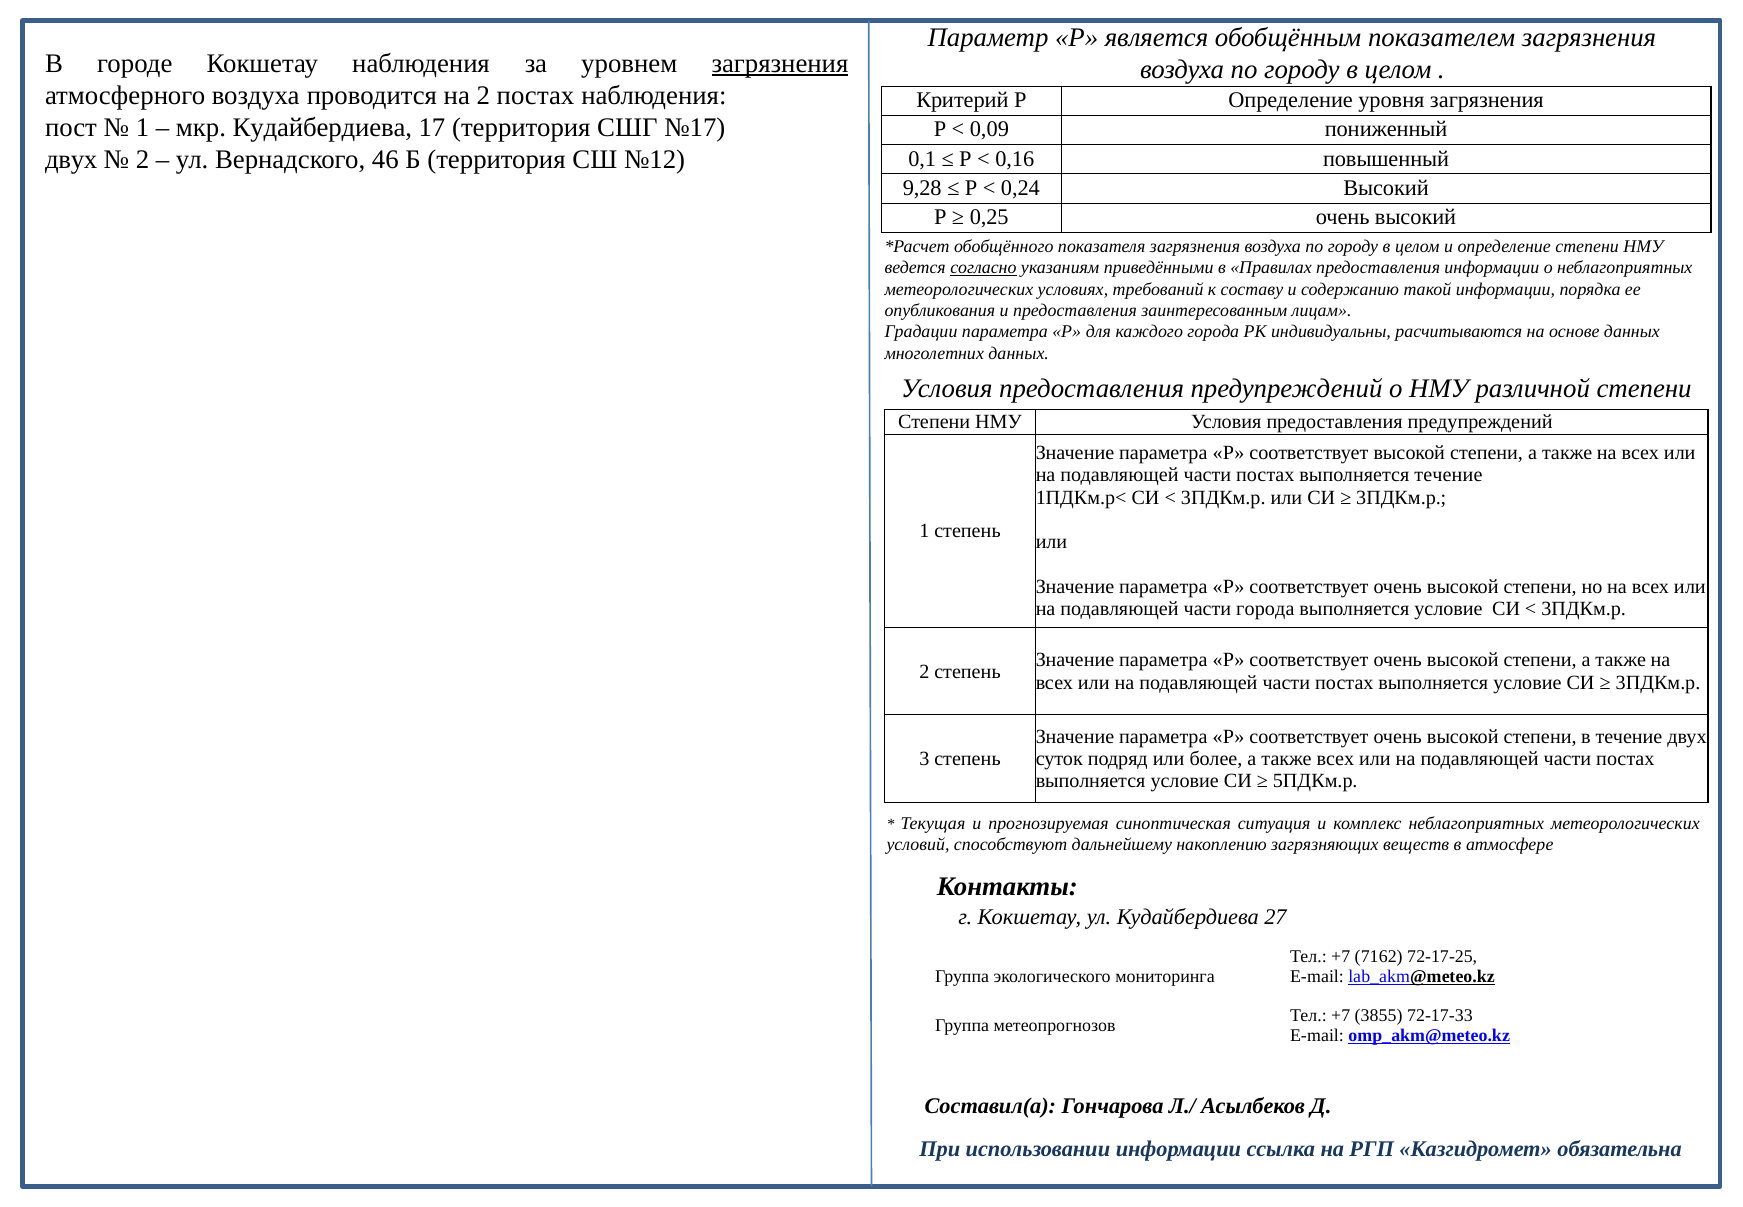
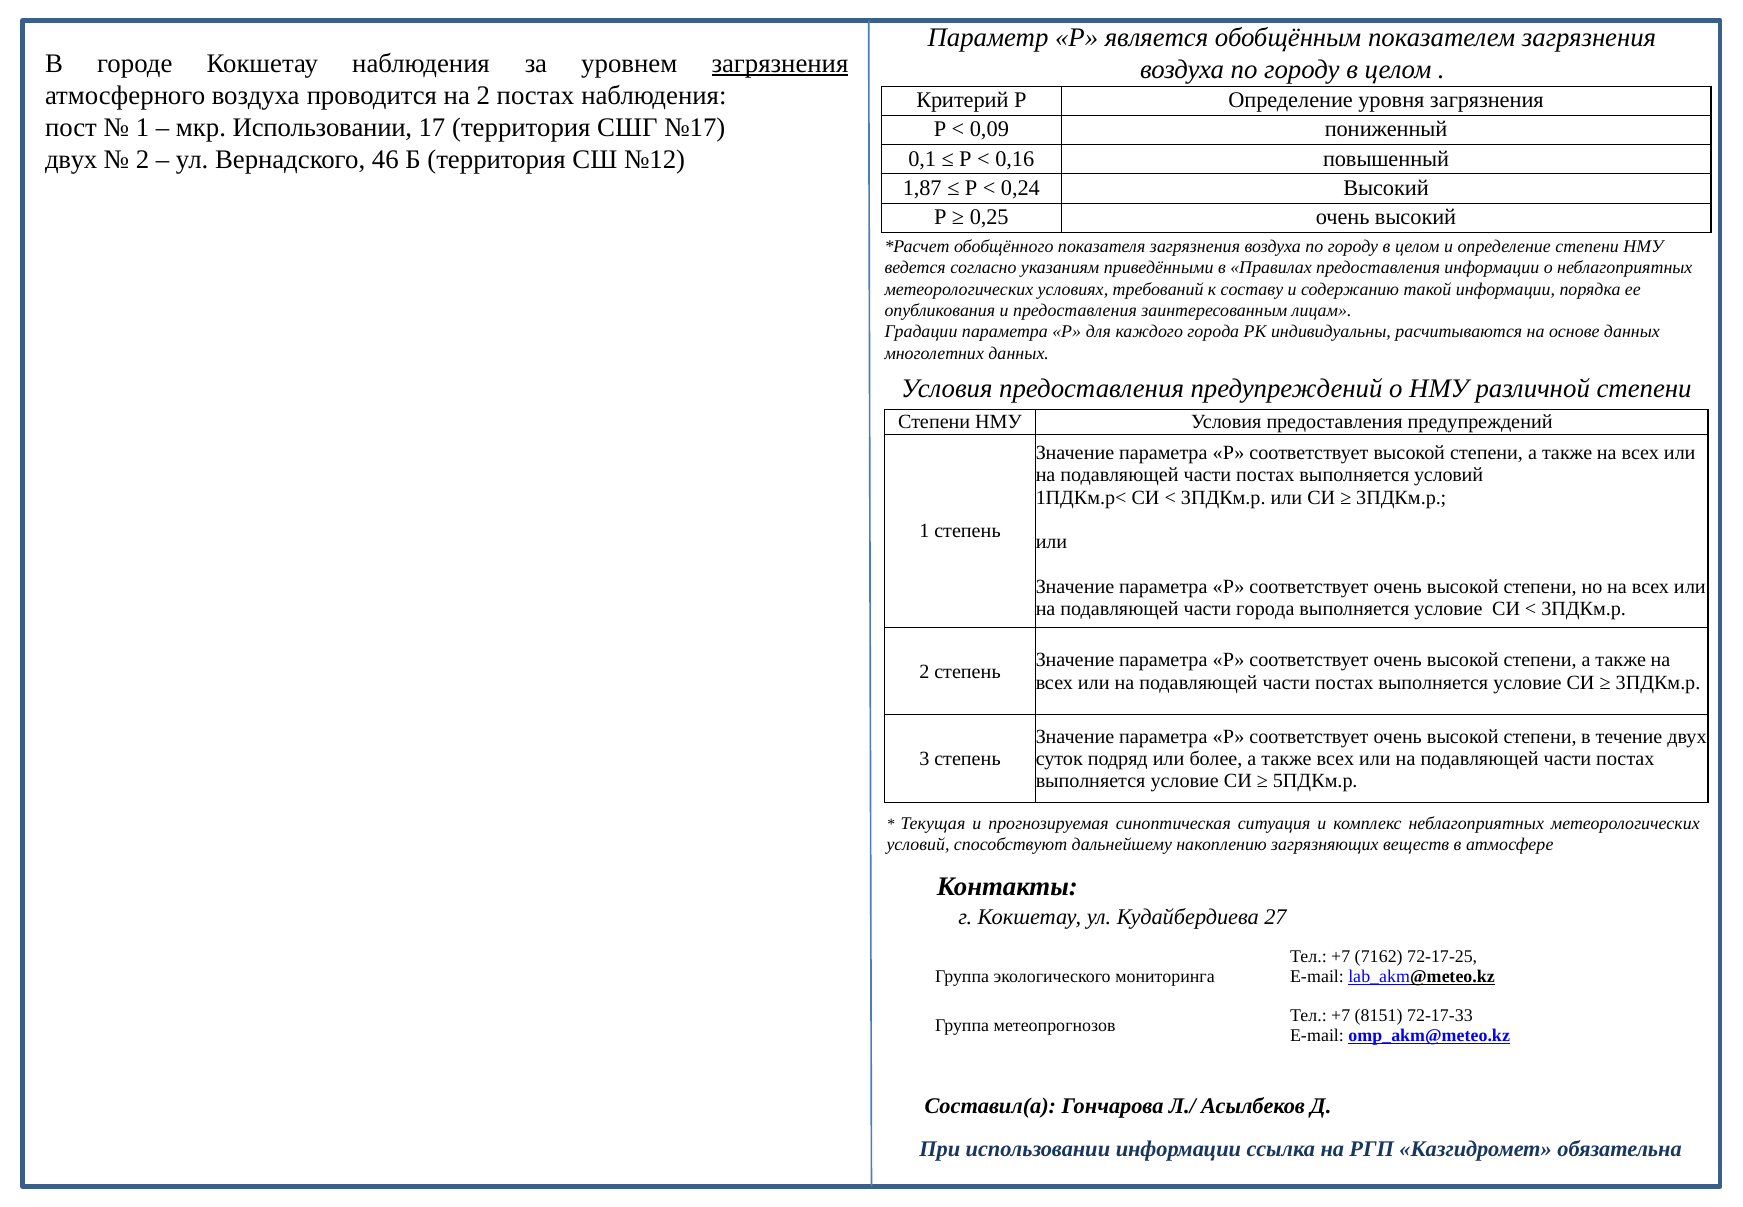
мкр Кудайбердиева: Кудайбердиева -> Использовании (322, 128)
9,28: 9,28 -> 1,87 (922, 188)
согласно underline: present -> none (983, 268)
выполняется течение: течение -> условий (1449, 475)
3855: 3855 -> 8151 (1379, 1015)
